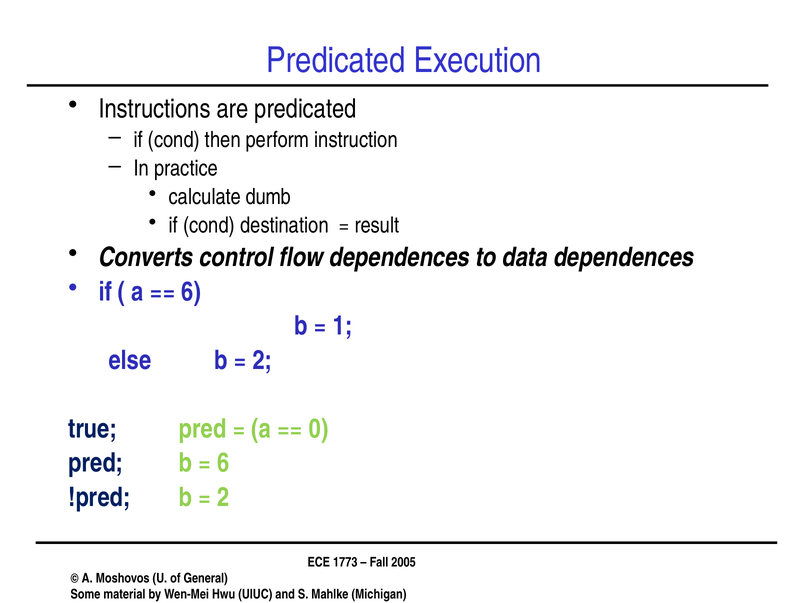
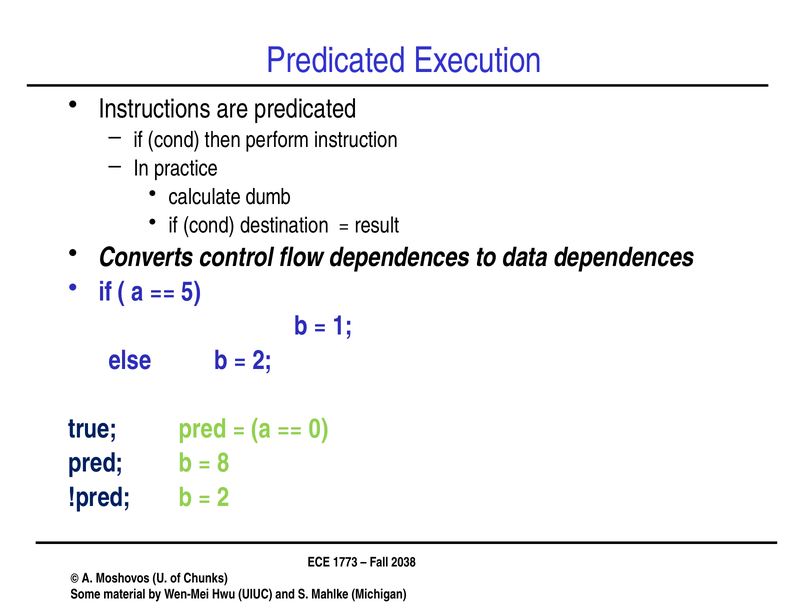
6: 6 -> 5 (191, 292)
6: 6 -> 8 (223, 463)
2005: 2005 -> 2038 (404, 562)
General: General -> Chunks (206, 578)
